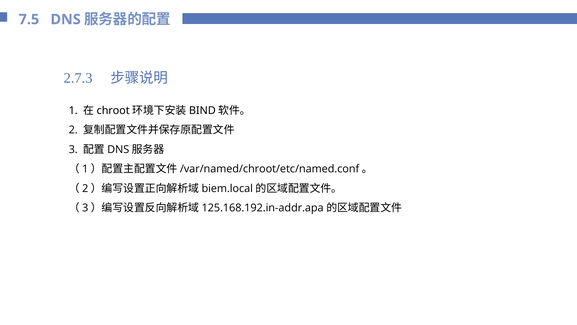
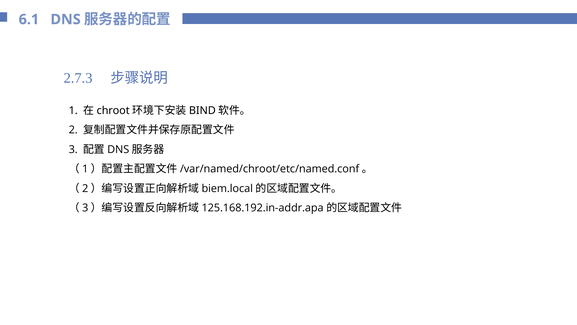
7.5: 7.5 -> 6.1 (29, 19)
